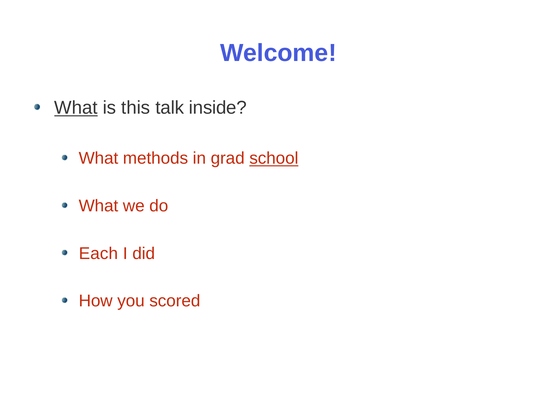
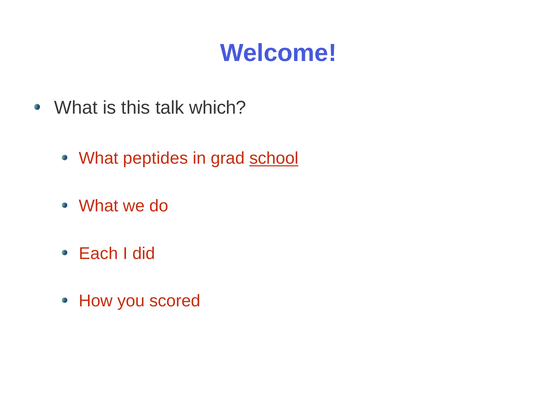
What underline: present -> none (76, 108)
inside: inside -> which (218, 108)
methods: methods -> peptides (155, 159)
